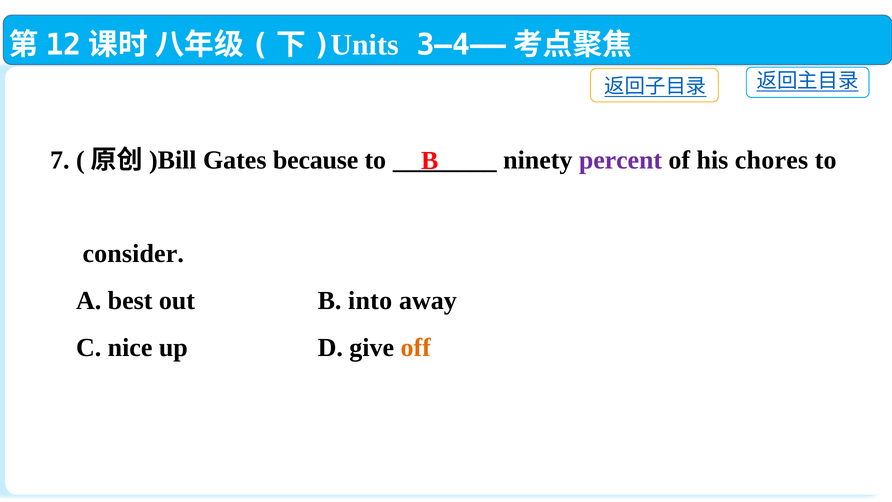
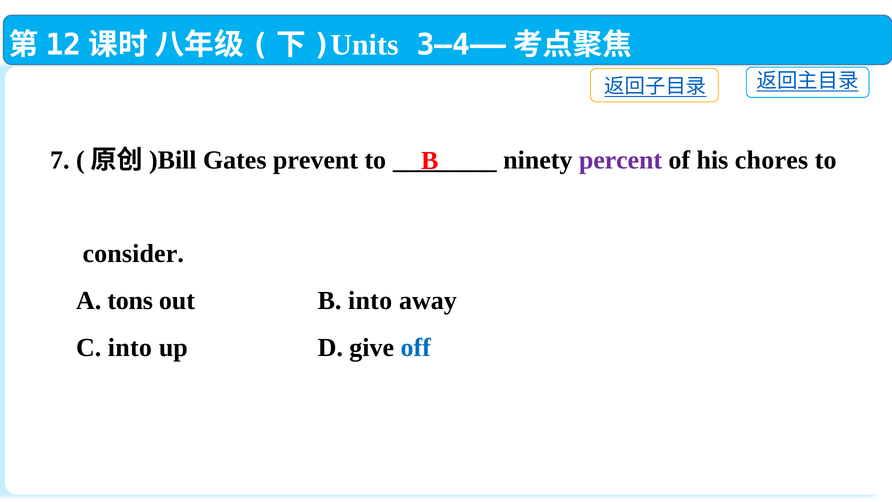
because: because -> prevent (316, 160)
best: best -> tons (130, 301)
C nice: nice -> into (130, 347)
off colour: orange -> blue (416, 347)
